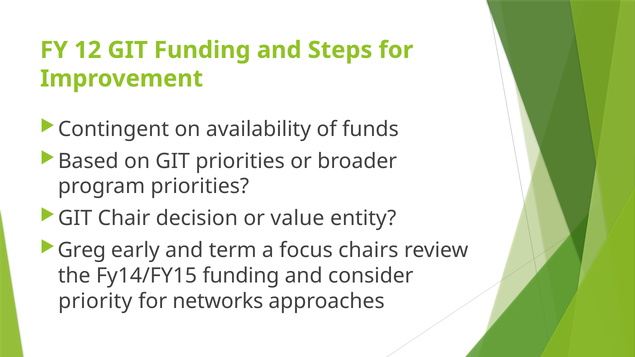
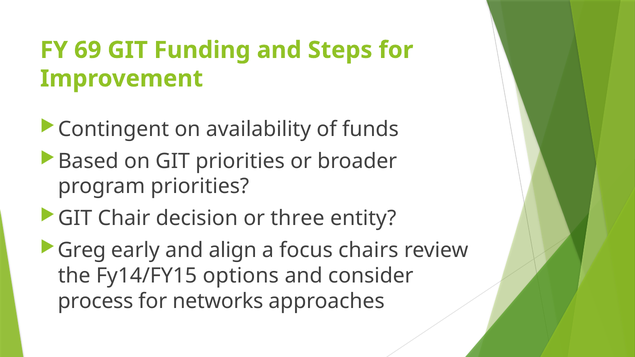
12: 12 -> 69 (88, 50)
value: value -> three (297, 219)
term: term -> align (233, 251)
Fy14/FY15 funding: funding -> options (241, 276)
priority: priority -> process (95, 301)
